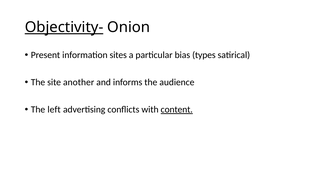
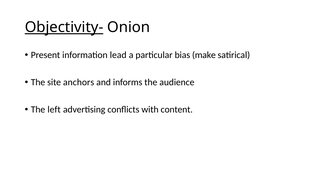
sites: sites -> lead (118, 55)
types: types -> make (204, 55)
another: another -> anchors (79, 82)
content underline: present -> none (177, 109)
